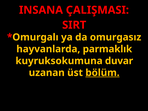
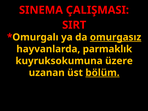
INSANA: INSANA -> SINEMA (41, 10)
omurgasız underline: none -> present (116, 37)
duvar: duvar -> üzere (119, 61)
